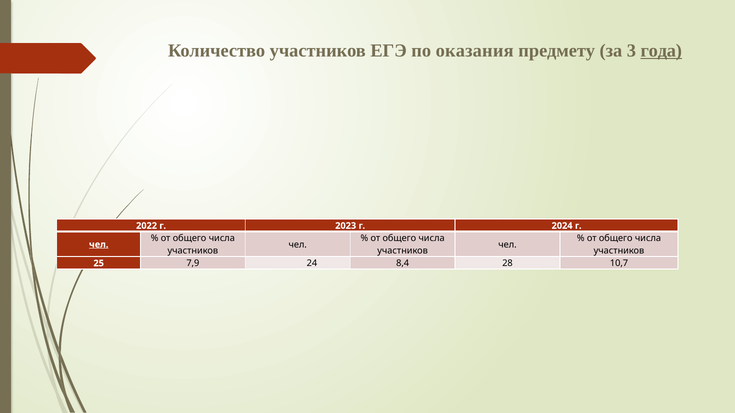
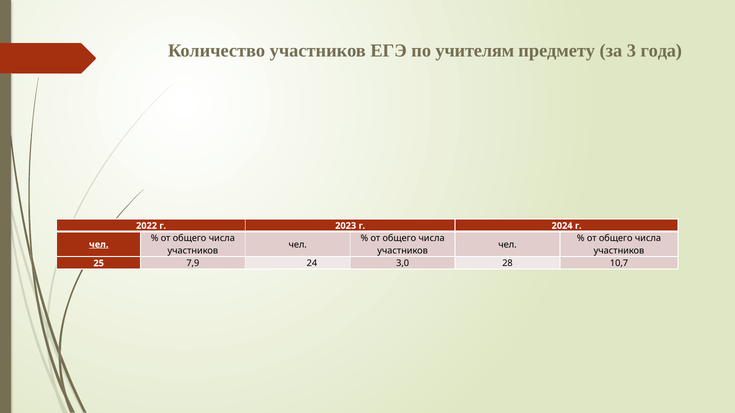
оказания: оказания -> учителям (475, 51)
года underline: present -> none (661, 51)
8,4: 8,4 -> 3,0 (403, 264)
